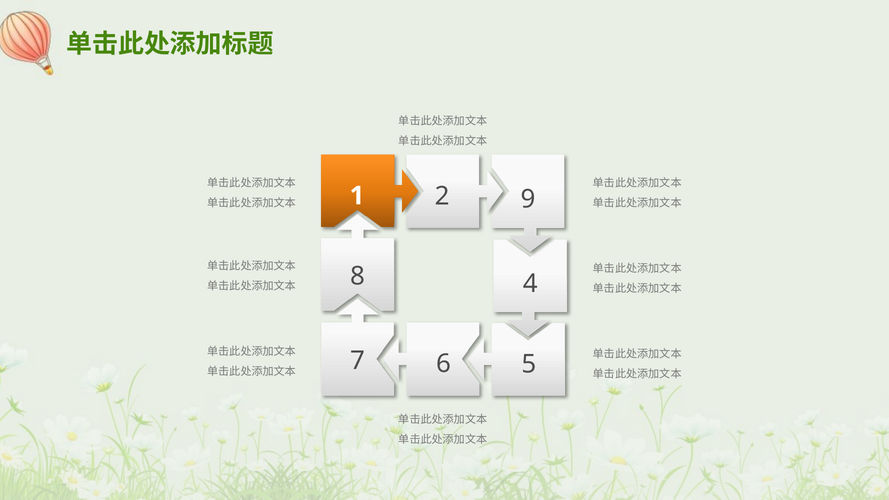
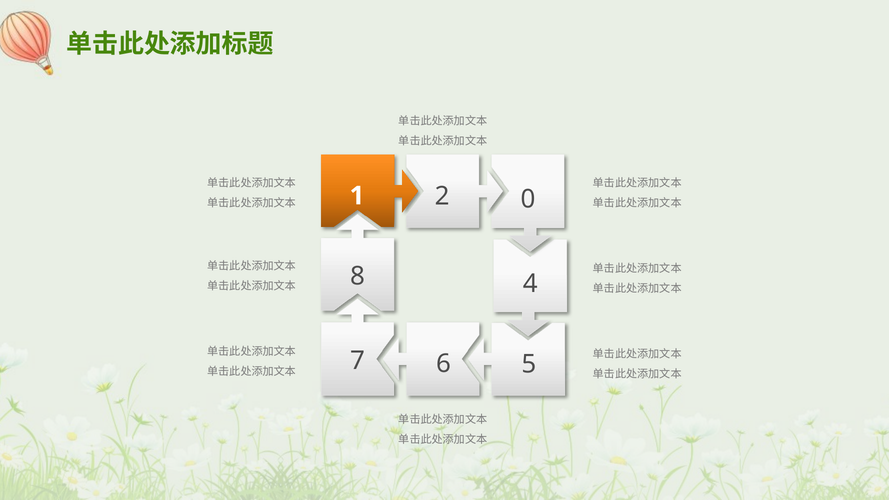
9: 9 -> 0 (528, 199)
